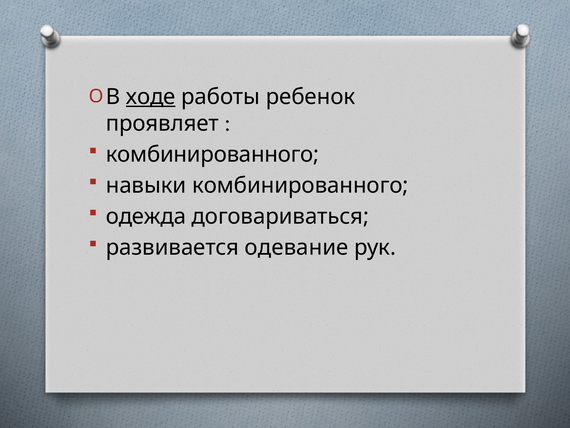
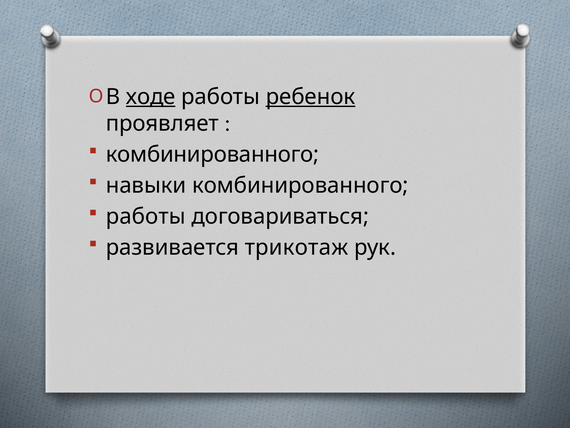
ребенок underline: none -> present (311, 97)
одежда: одежда -> работы (146, 216)
одевание: одевание -> трикотаж (296, 247)
